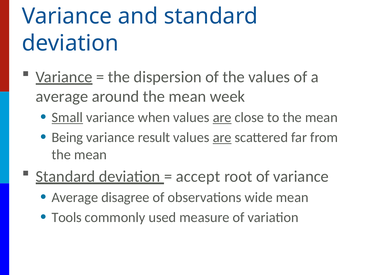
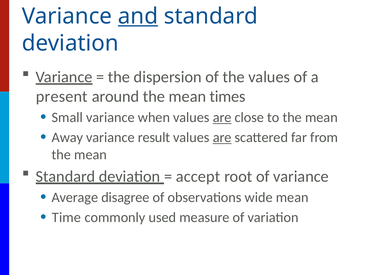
and underline: none -> present (138, 16)
average: average -> present (62, 96)
week: week -> times (227, 96)
Small underline: present -> none (67, 117)
Being: Being -> Away (67, 137)
Tools: Tools -> Time (67, 217)
